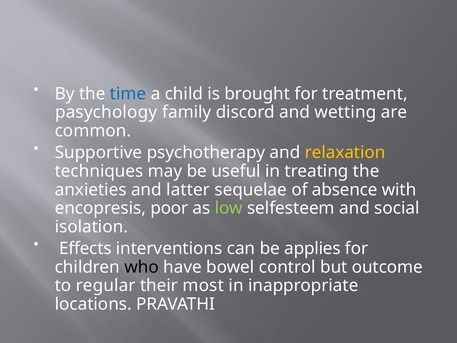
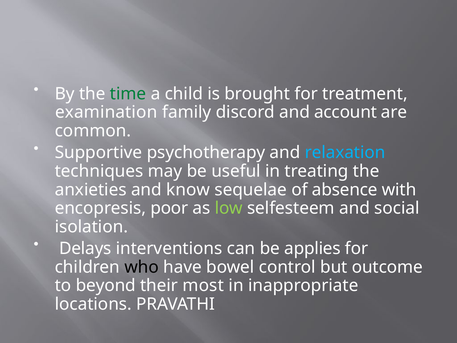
time colour: blue -> green (128, 94)
pasychology: pasychology -> examination (106, 112)
wetting: wetting -> account (346, 112)
relaxation colour: yellow -> light blue (345, 153)
latter: latter -> know (188, 190)
Effects: Effects -> Delays (85, 248)
regular: regular -> beyond (106, 285)
